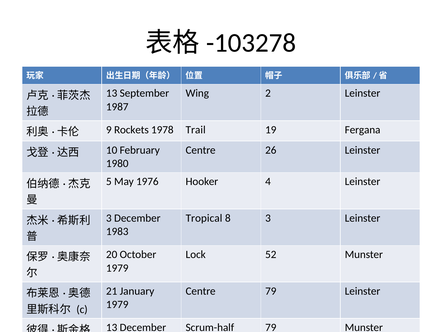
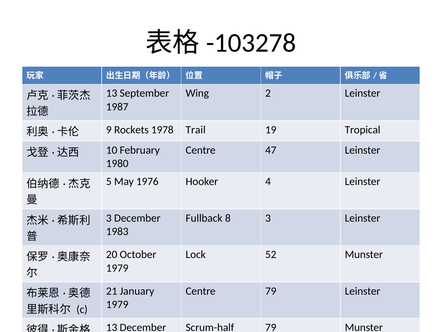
Fergana: Fergana -> Tropical (363, 129)
Centre 26: 26 -> 47 (271, 150)
Tropical: Tropical -> Fullback (204, 218)
